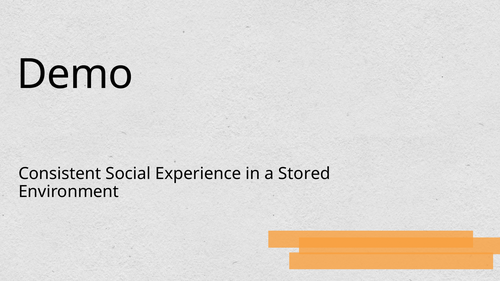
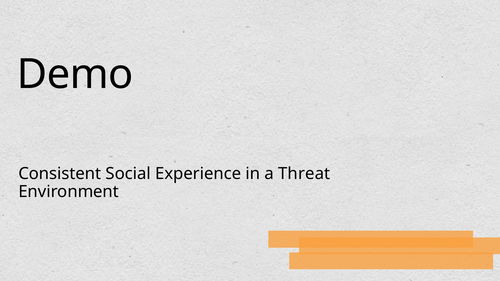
Stored: Stored -> Threat (304, 174)
